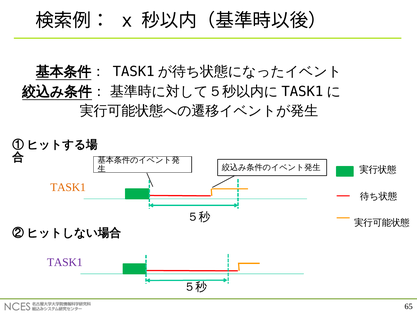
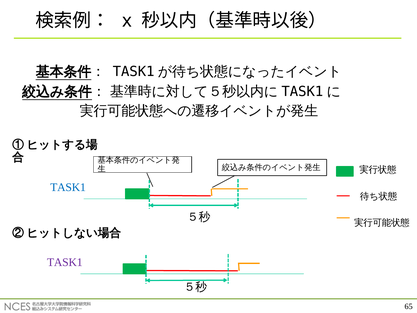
TASK1 colour: orange -> blue (68, 187)
